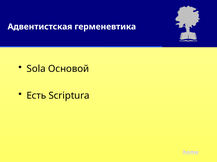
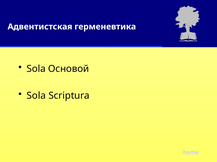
Есть: Есть -> Sola (36, 96)
